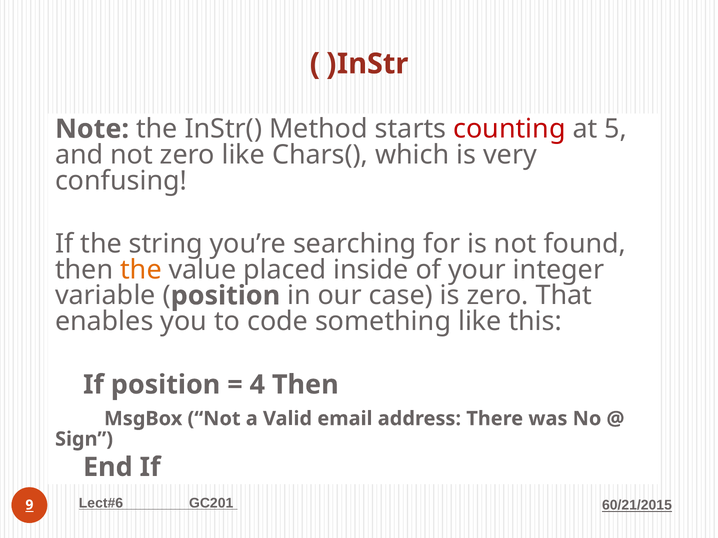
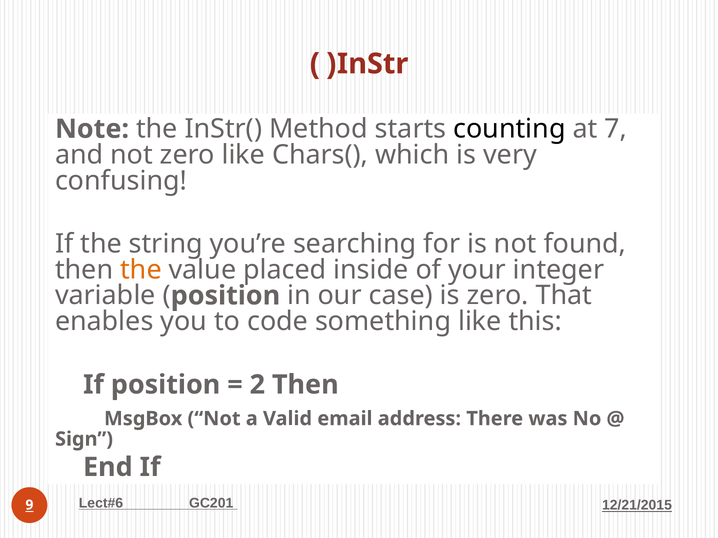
counting colour: red -> black (509, 129)
5: 5 -> 7 (616, 129)
4: 4 -> 2 (257, 385)
60/21/2015: 60/21/2015 -> 12/21/2015 (637, 506)
